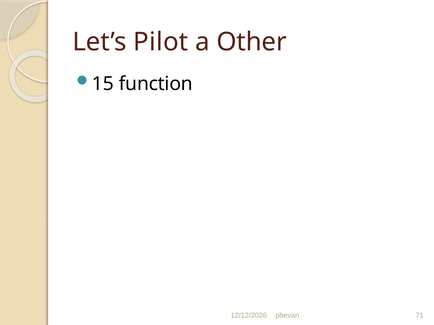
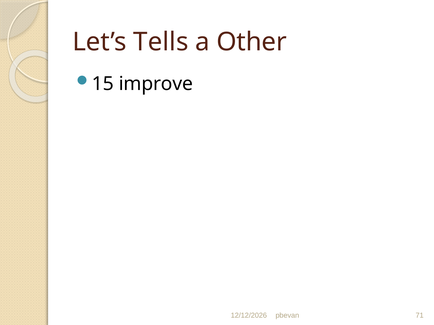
Pilot: Pilot -> Tells (161, 42)
function: function -> improve (156, 84)
